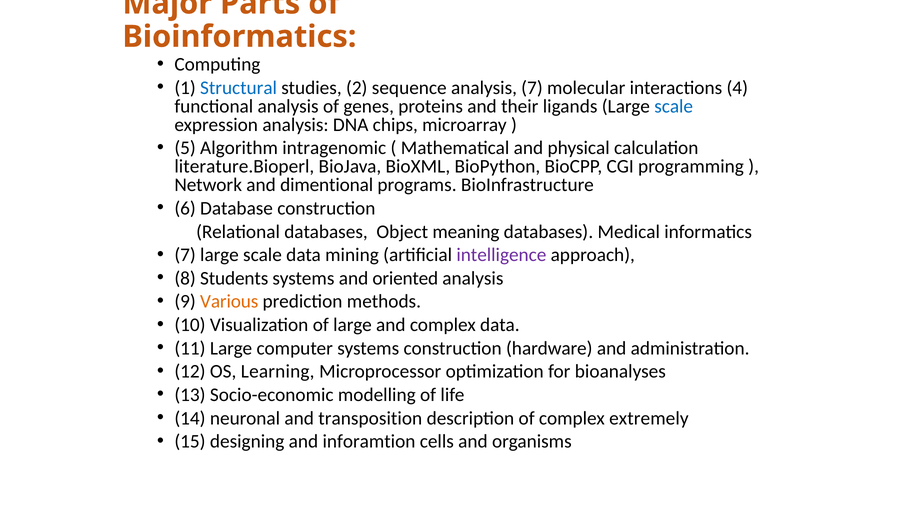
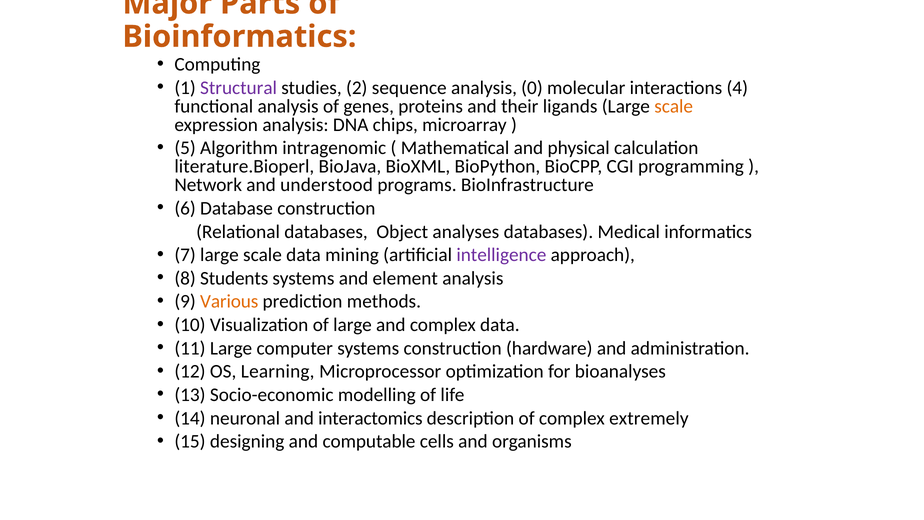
Structural colour: blue -> purple (239, 88)
analysis 7: 7 -> 0 (532, 88)
scale colour: blue -> orange (674, 106)
dimentional: dimentional -> understood (327, 185)
meaning: meaning -> analyses (466, 232)
oriented: oriented -> element (405, 278)
transposition: transposition -> interactomics (370, 418)
inforamtion: inforamtion -> computable (369, 441)
